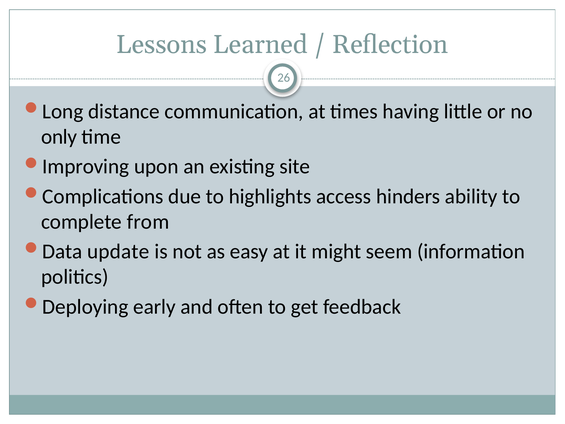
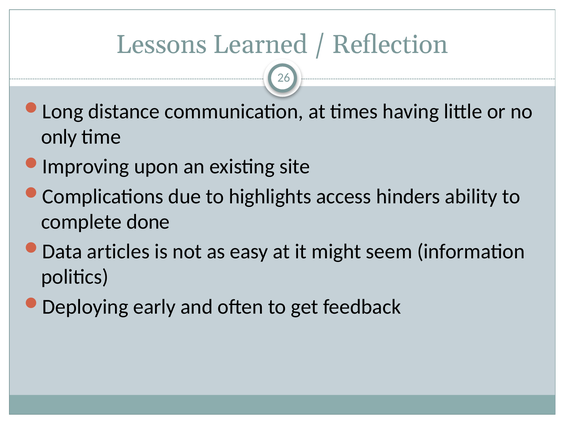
from: from -> done (148, 222)
update: update -> articles (118, 251)
